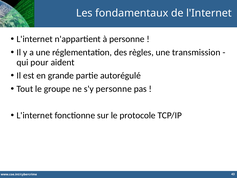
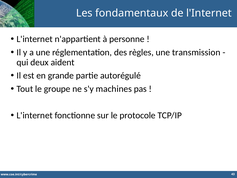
pour: pour -> deux (40, 62)
s'y personne: personne -> machines (114, 89)
